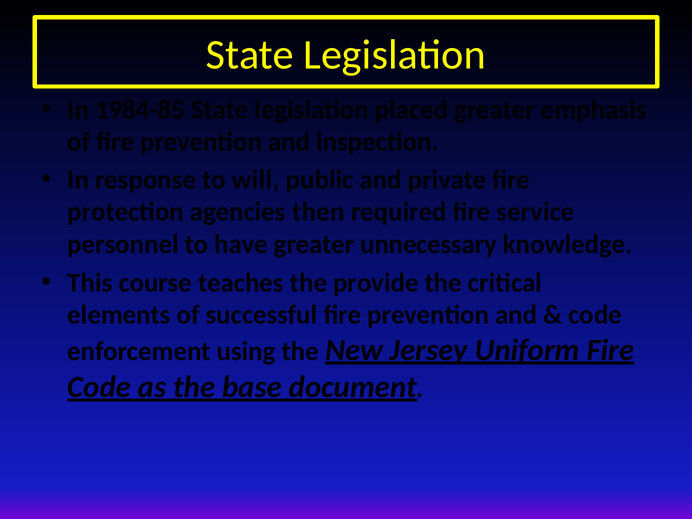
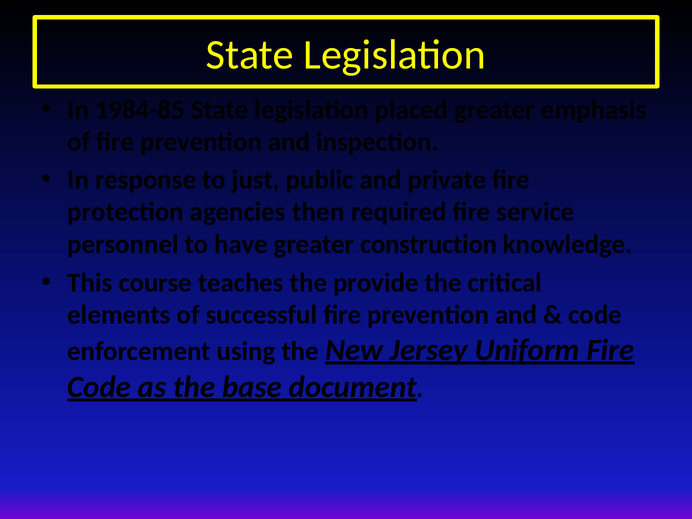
will: will -> just (256, 180)
unnecessary: unnecessary -> construction (429, 244)
